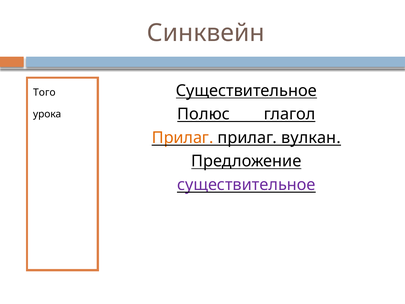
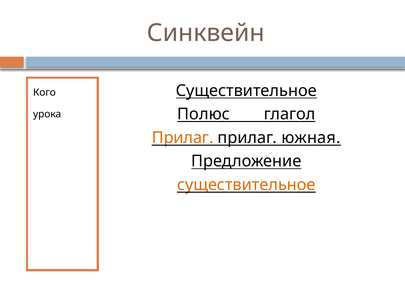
Того: Того -> Кого (44, 93)
вулкан: вулкан -> южная (311, 138)
существительное colour: purple -> orange (246, 185)
